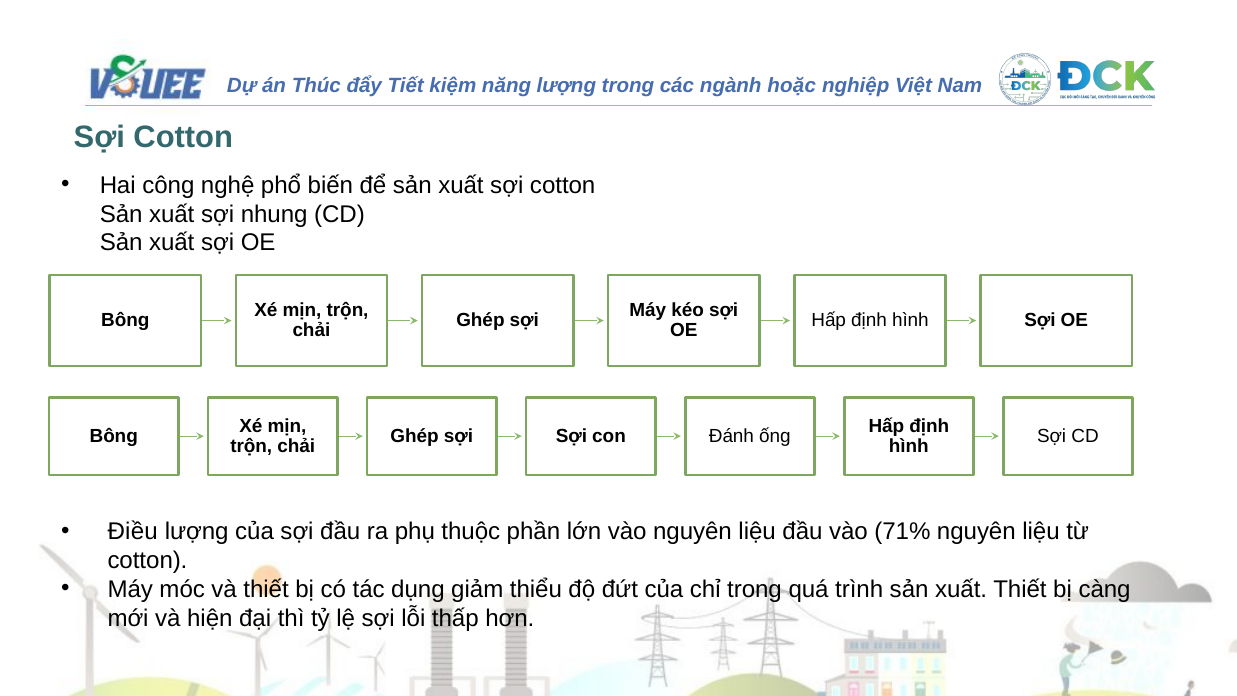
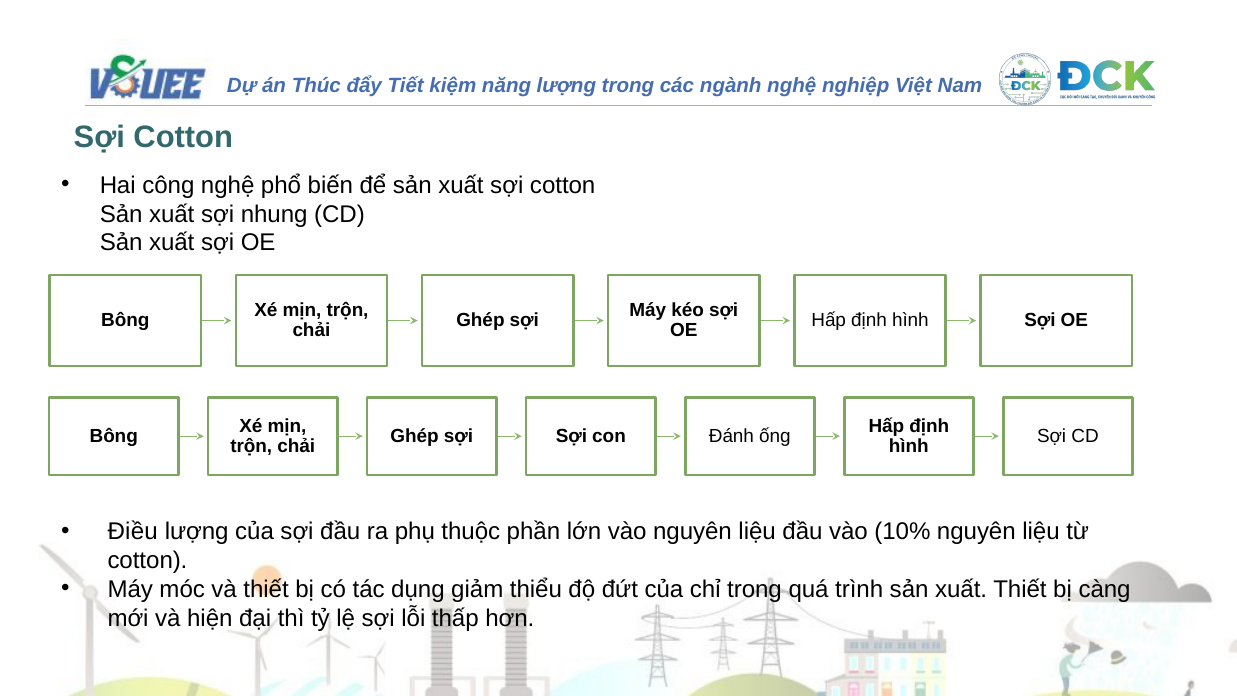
hoặc: hoặc -> nghệ (792, 86)
71%: 71% -> 10% (902, 531)
